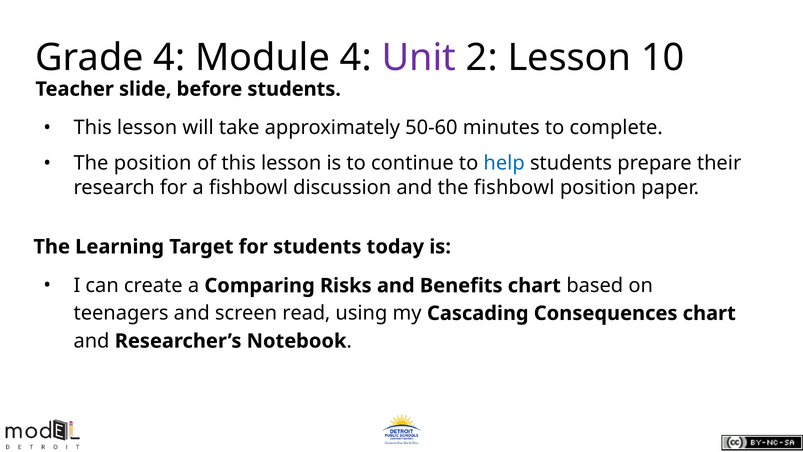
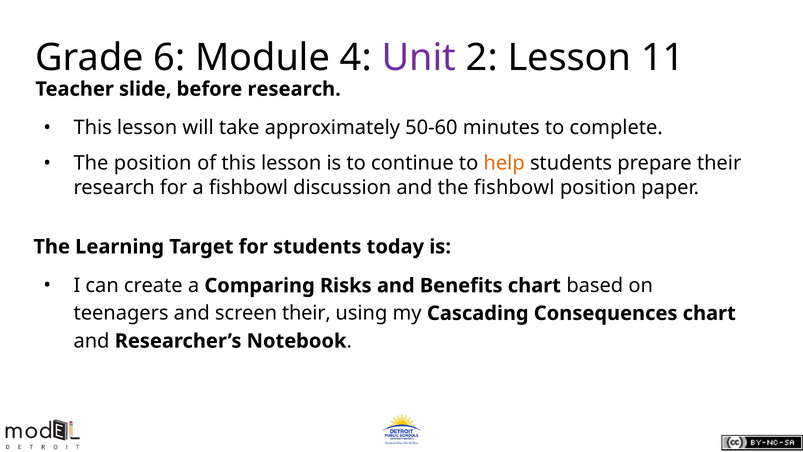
Grade 4: 4 -> 6 (169, 58)
10: 10 -> 11 (663, 58)
before students: students -> research (294, 89)
help colour: blue -> orange (504, 163)
screen read: read -> their (306, 313)
